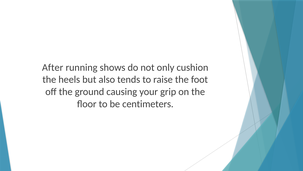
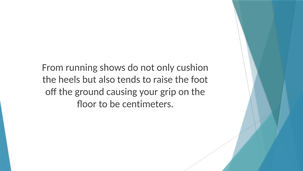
After: After -> From (53, 67)
